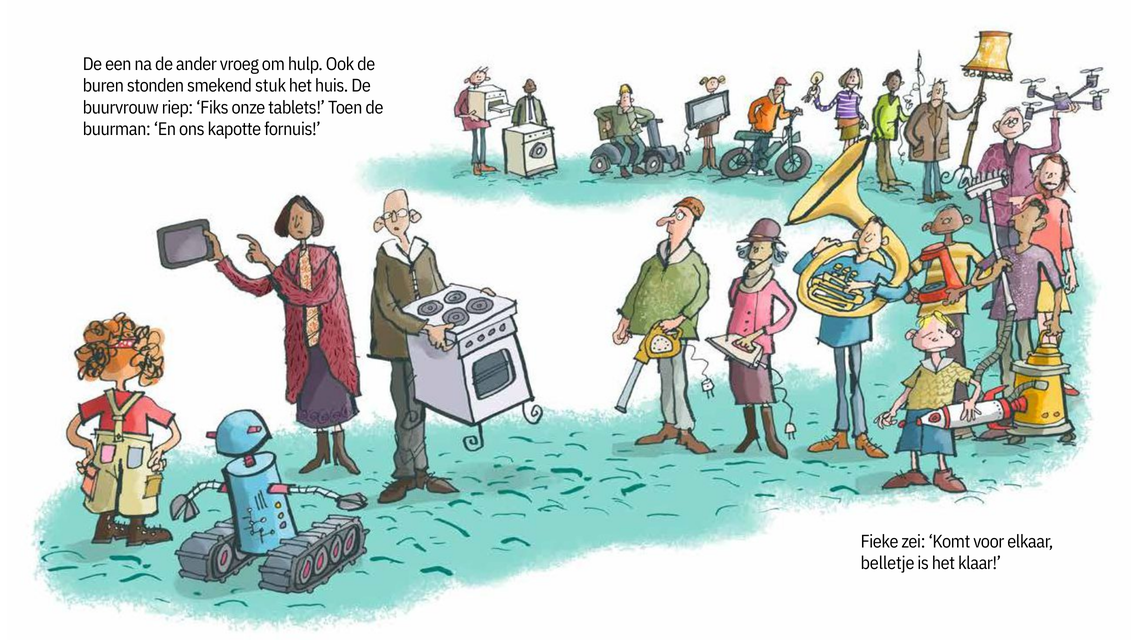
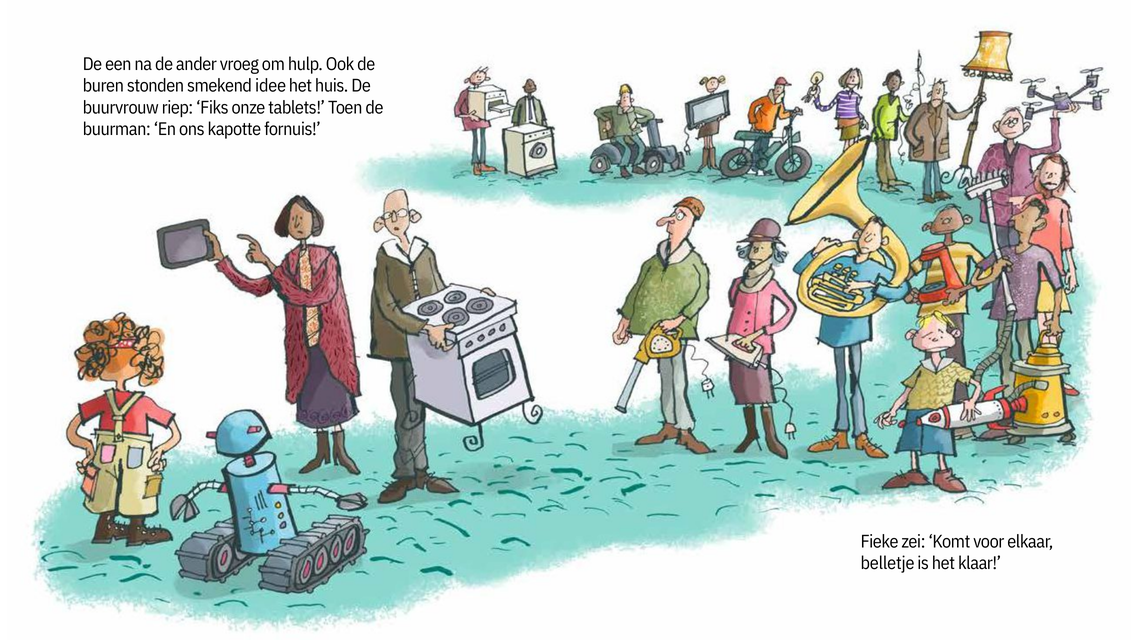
stuk: stuk -> idee (271, 86)
